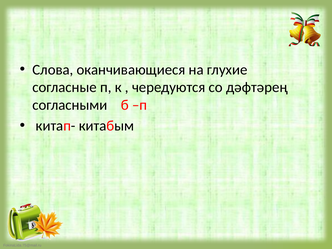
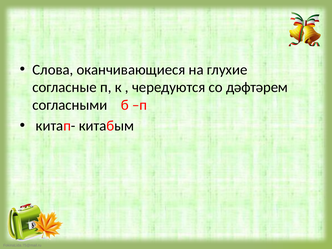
дәфтәрең: дәфтәрең -> дәфтәрем (257, 87)
